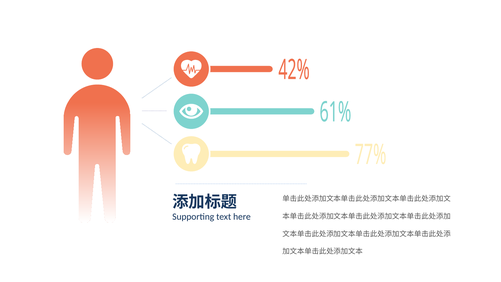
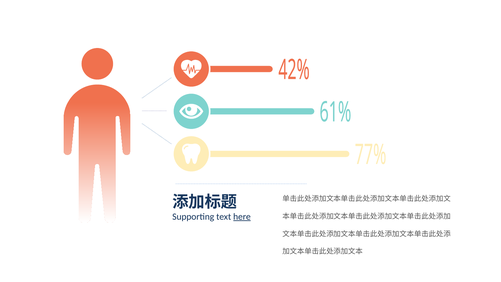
here underline: none -> present (242, 216)
